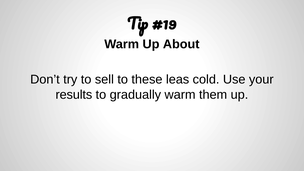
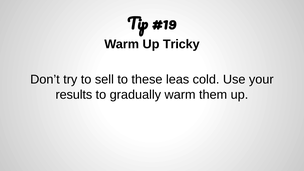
About: About -> Tricky (181, 44)
